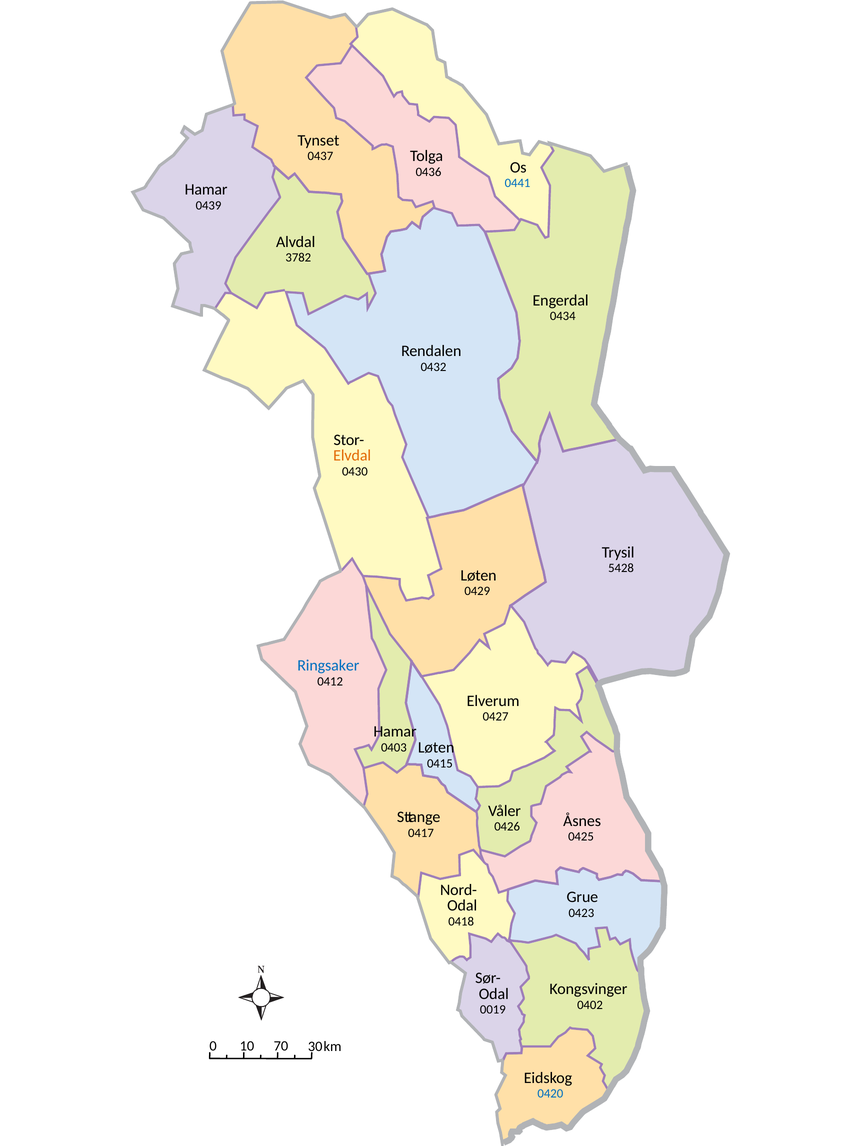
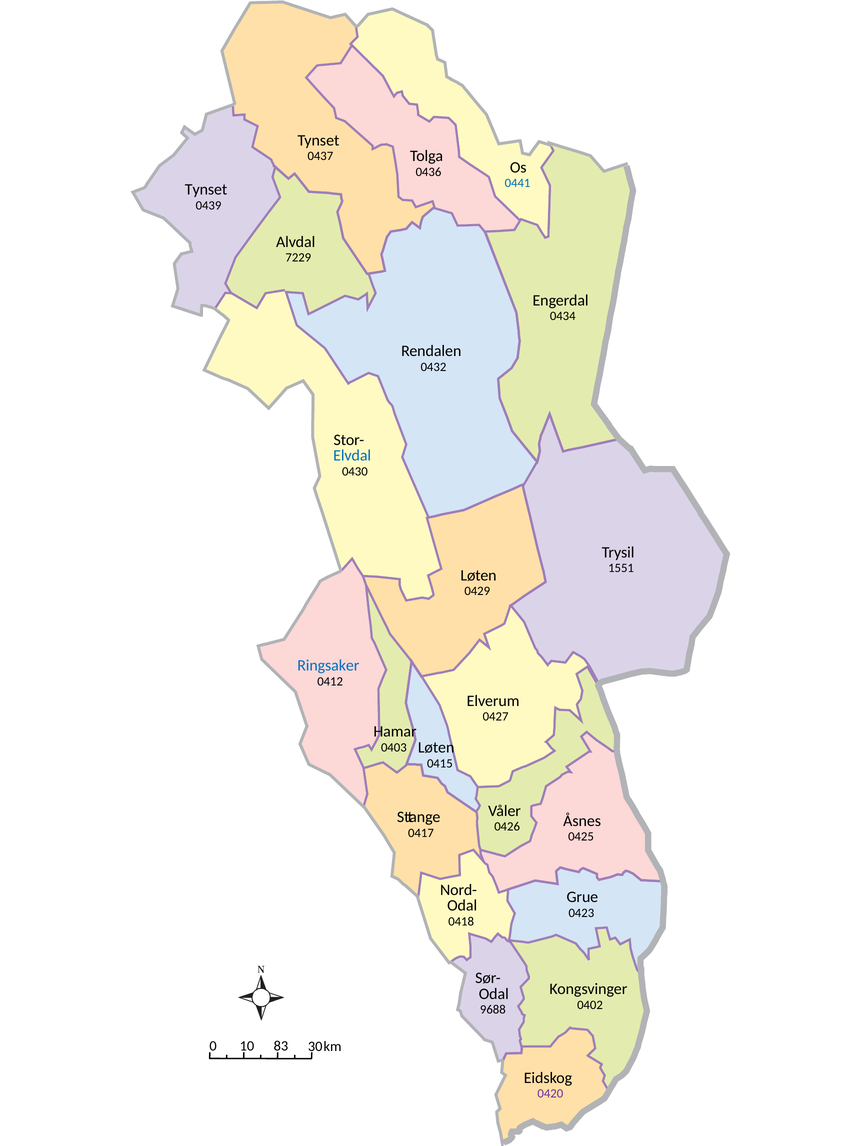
Hamar: Hamar -> Tynset (206, 190)
3782: 3782 -> 7229 (298, 258)
Elvdal colour: orange -> blue (352, 456)
5428: 5428 -> 1551 (621, 568)
0019: 0019 -> 9688 (493, 1010)
70: 70 -> 83 (281, 1047)
0420 colour: blue -> purple (550, 1094)
